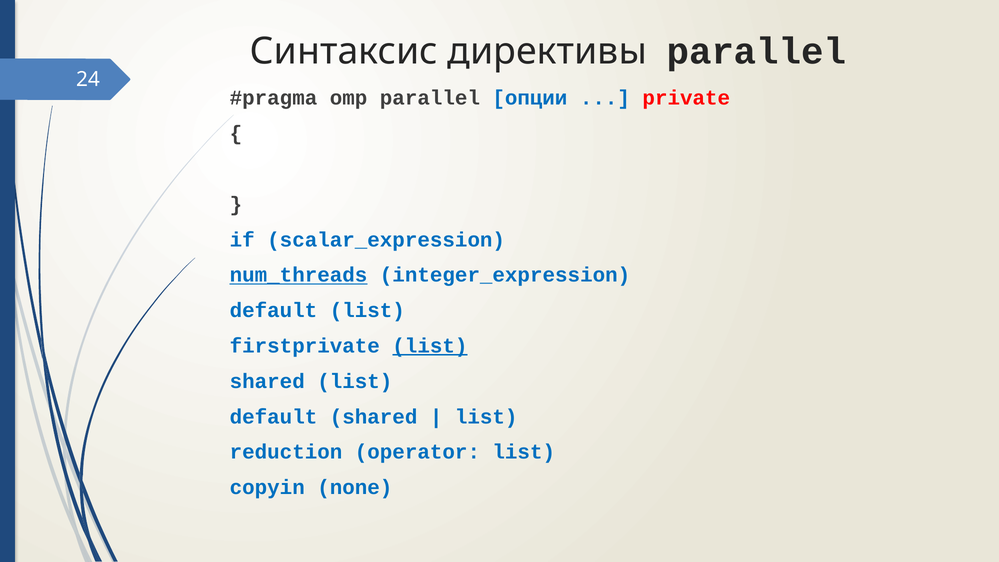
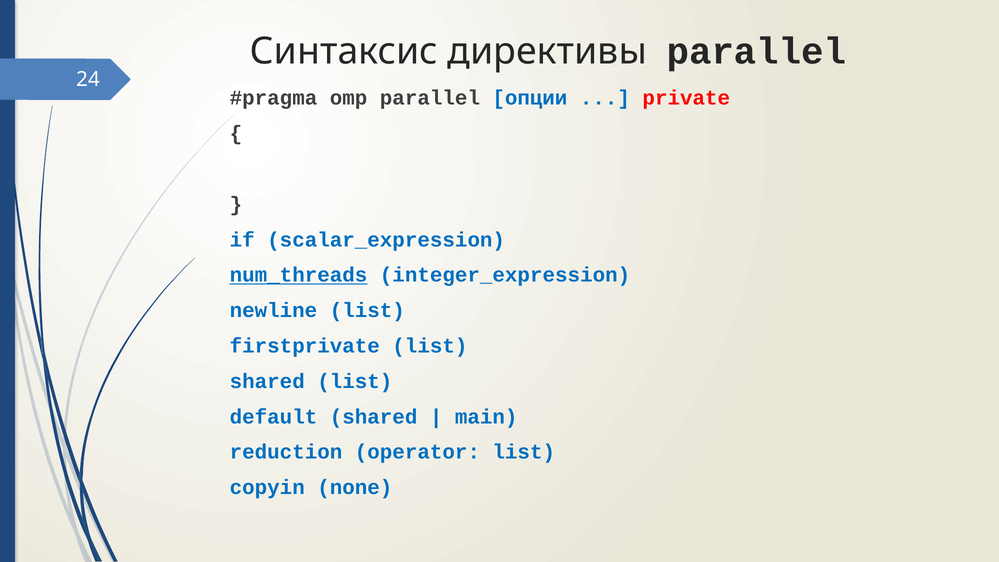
default: default -> newline (273, 310)
list underline: present -> none (430, 346)
list: list -> main (486, 417)
